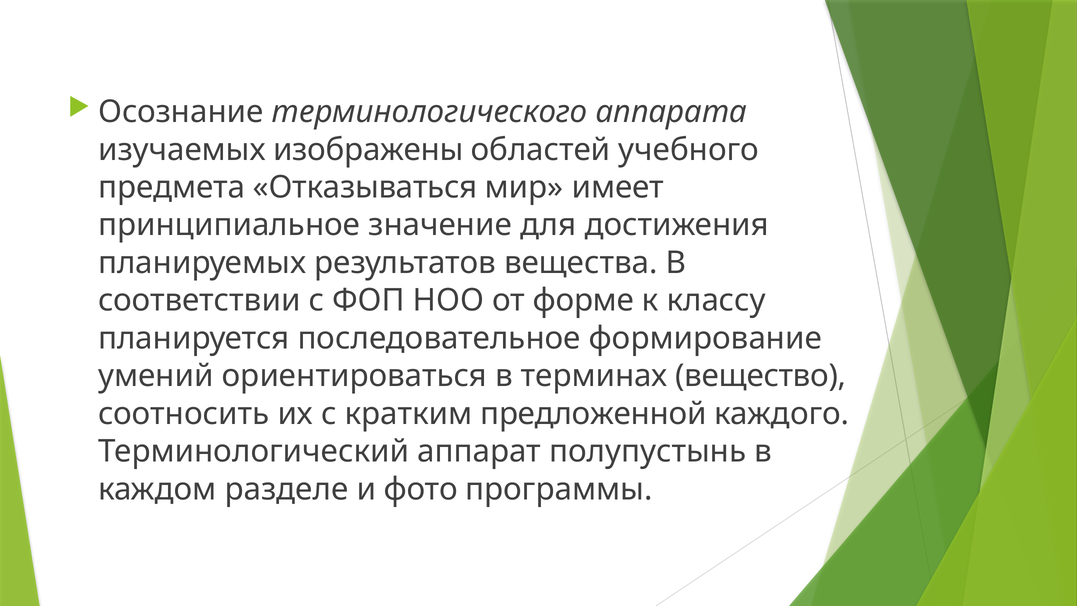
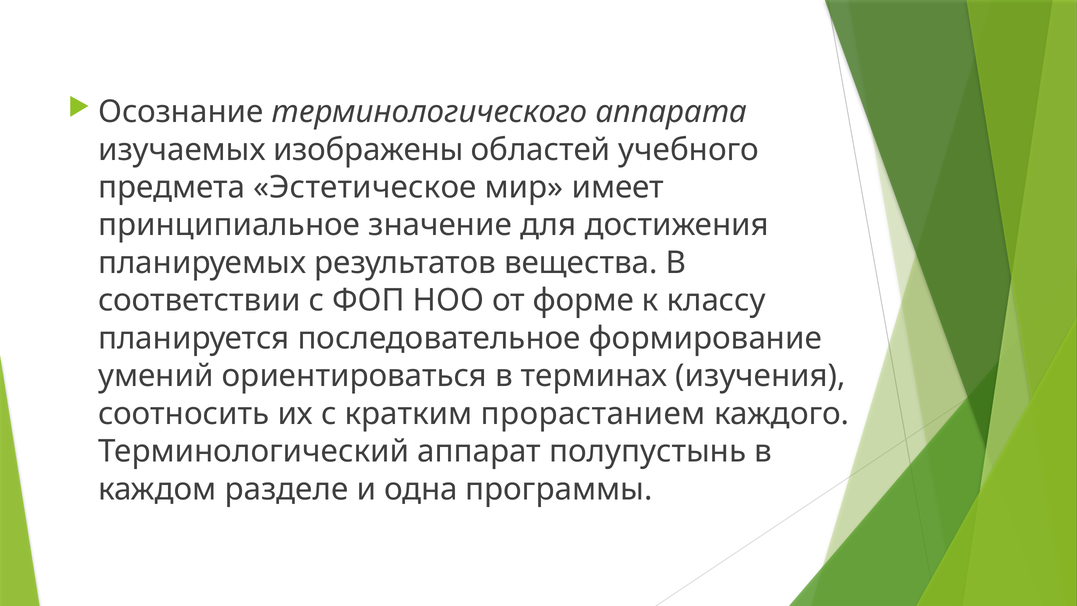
Отказываться: Отказываться -> Эстетическое (365, 187)
вещество: вещество -> изучения (761, 376)
предложенной: предложенной -> прорастанием (593, 414)
фото: фото -> одна (421, 489)
